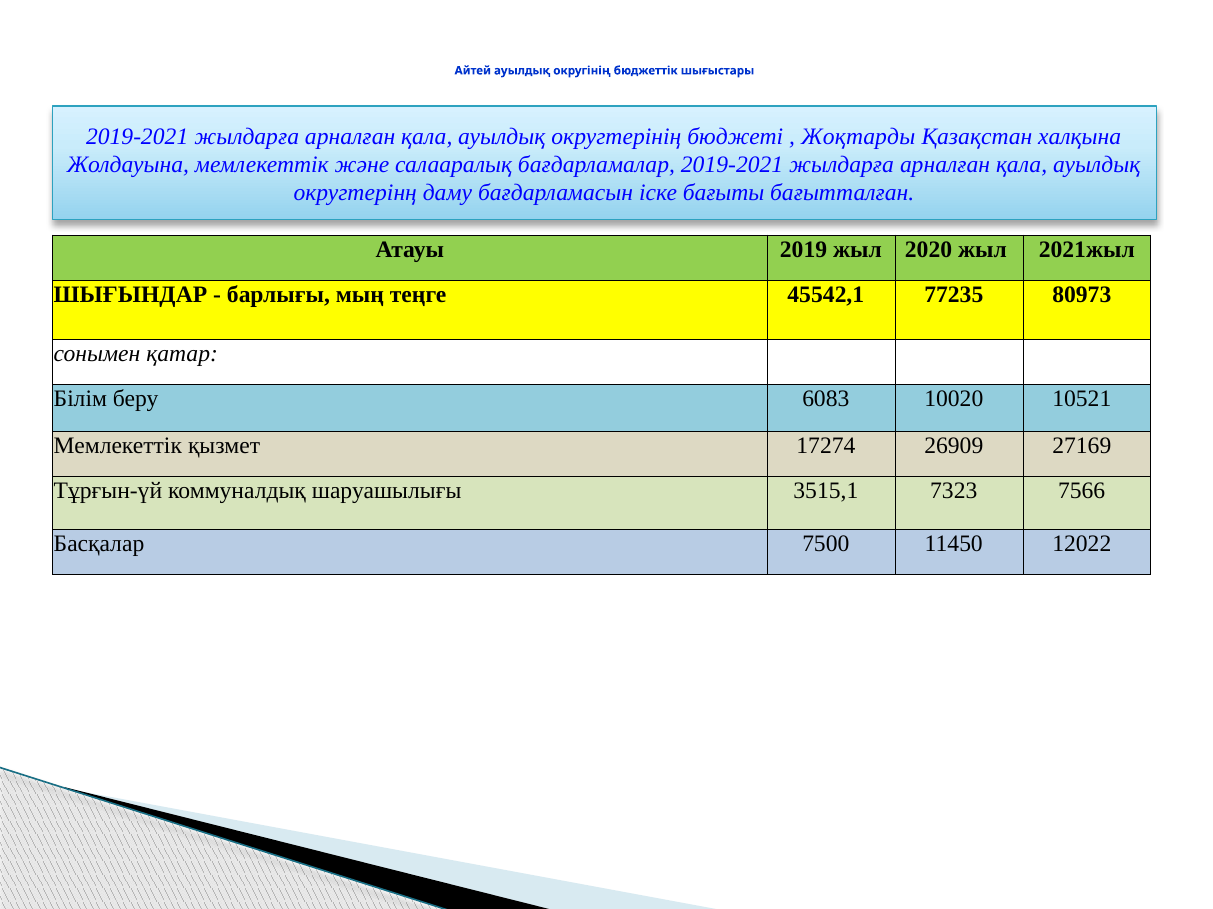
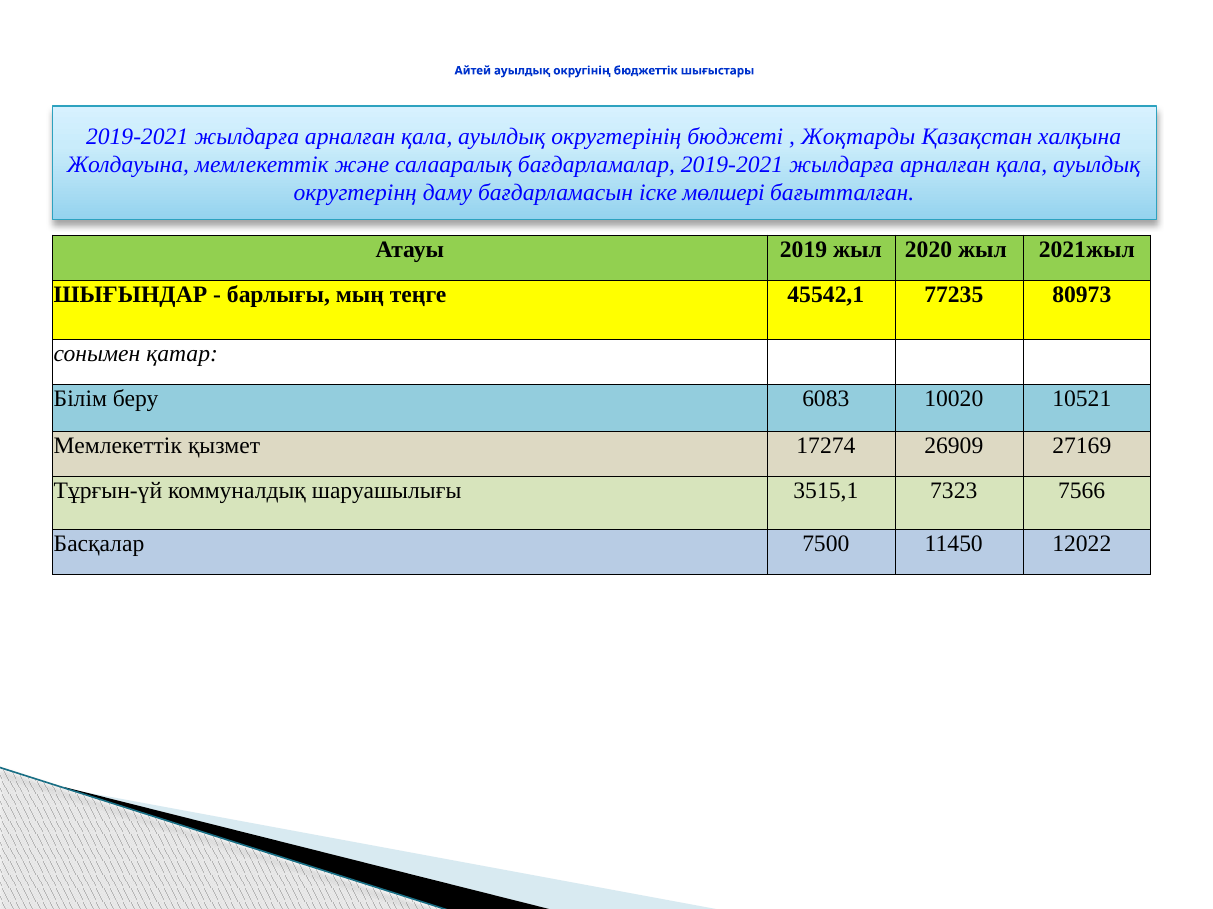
бағыты: бағыты -> мөлшері (724, 193)
